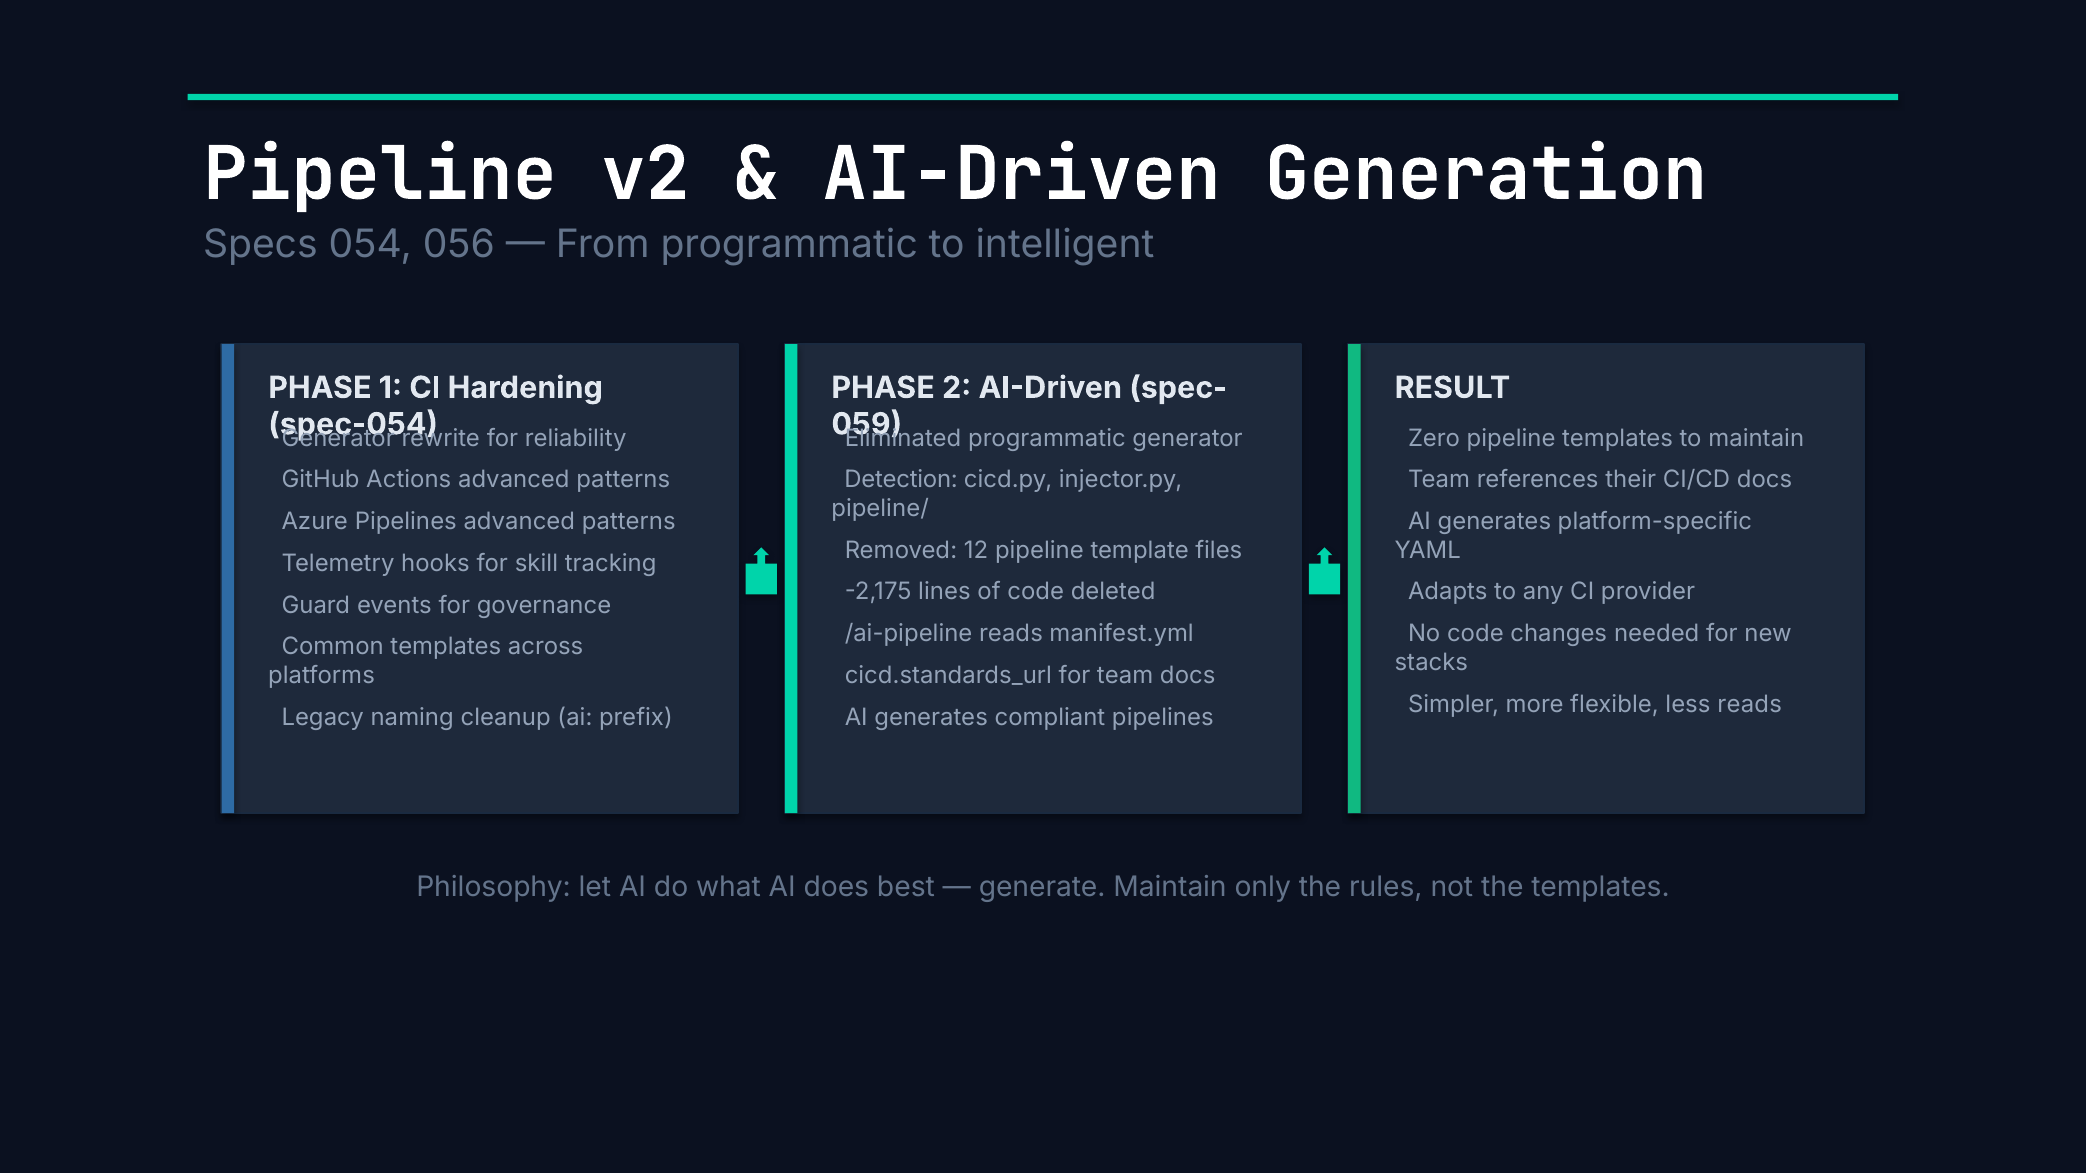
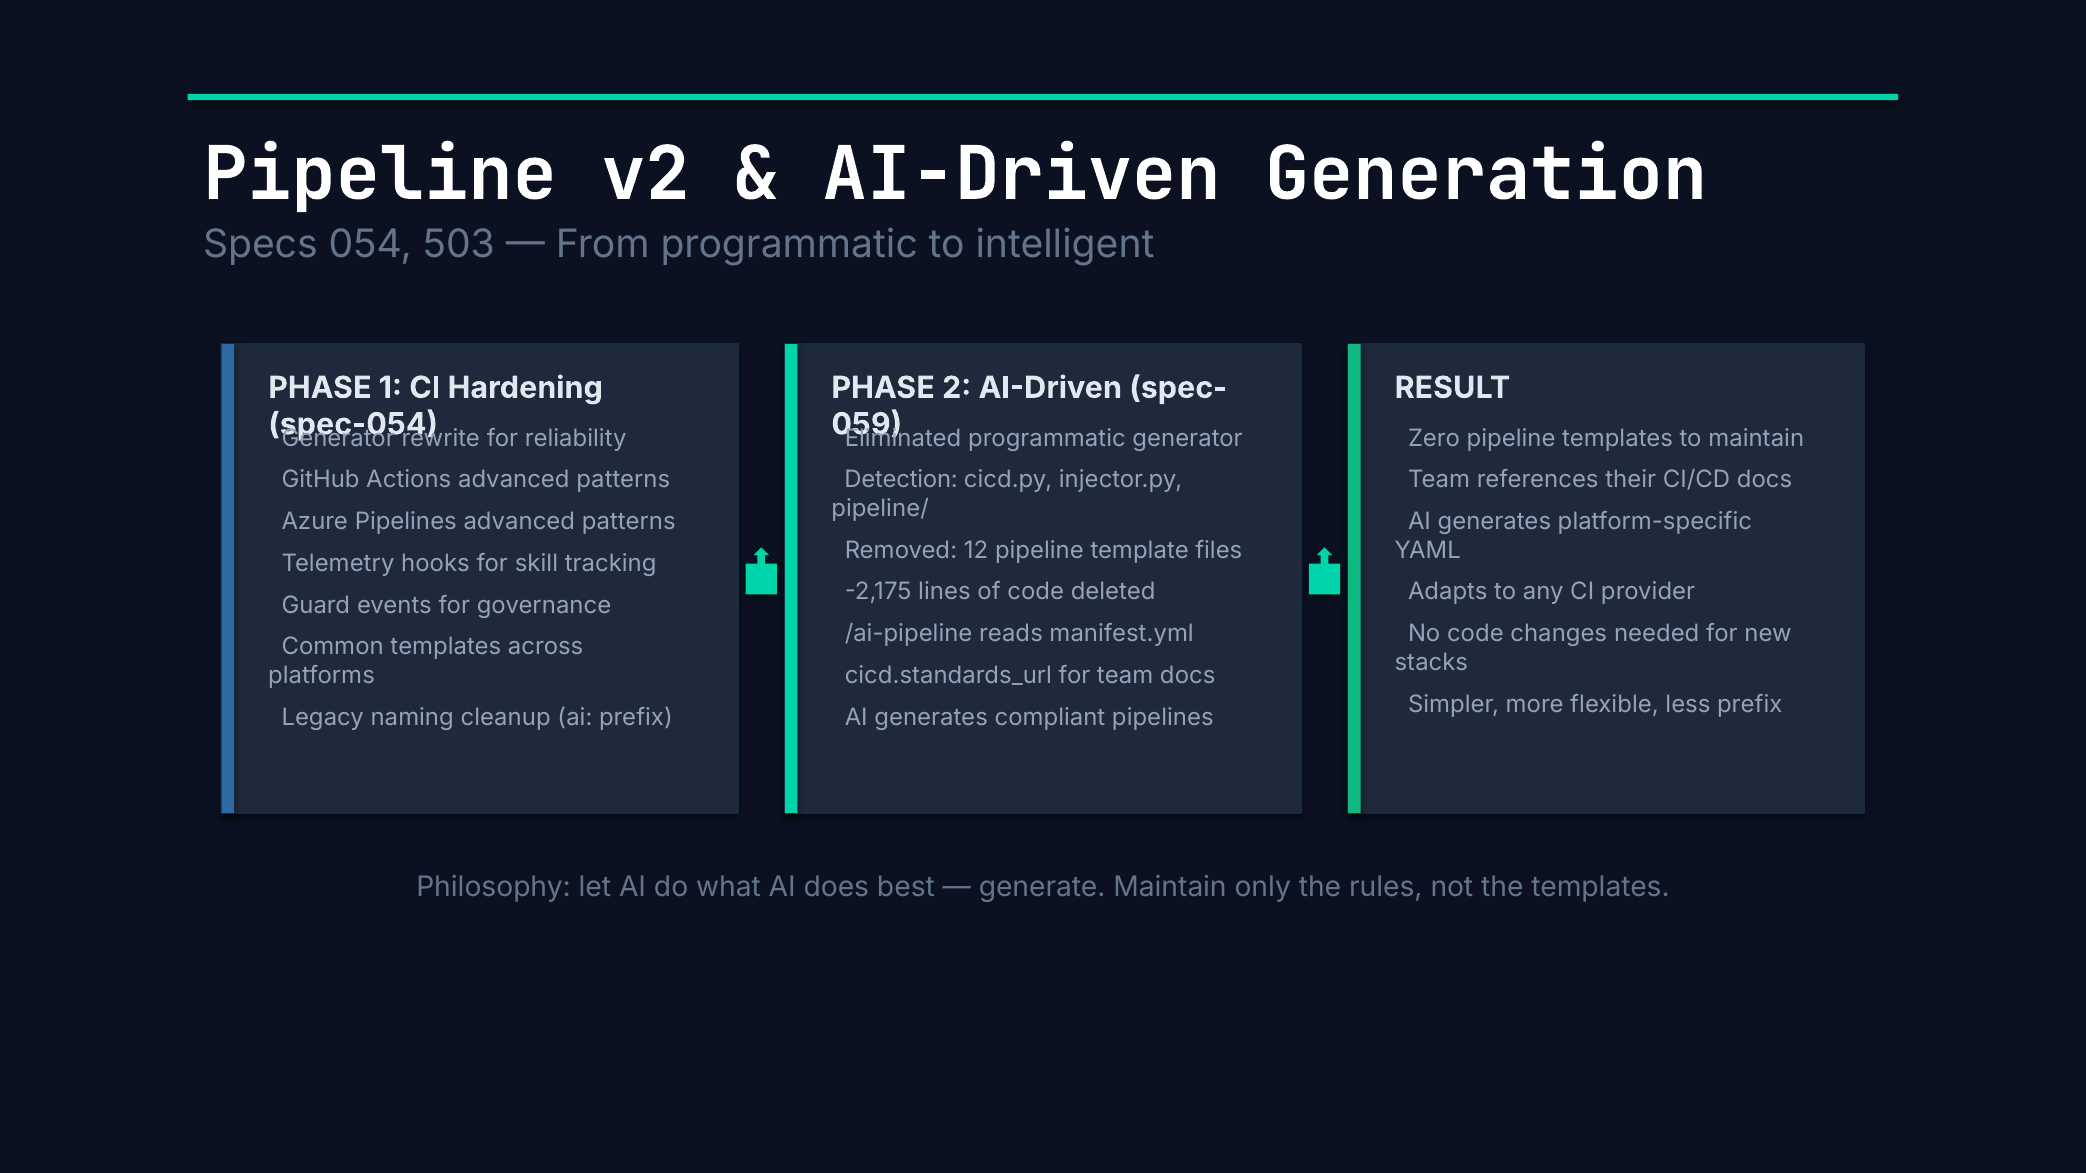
056: 056 -> 503 (459, 245)
less reads: reads -> prefix (1750, 705)
